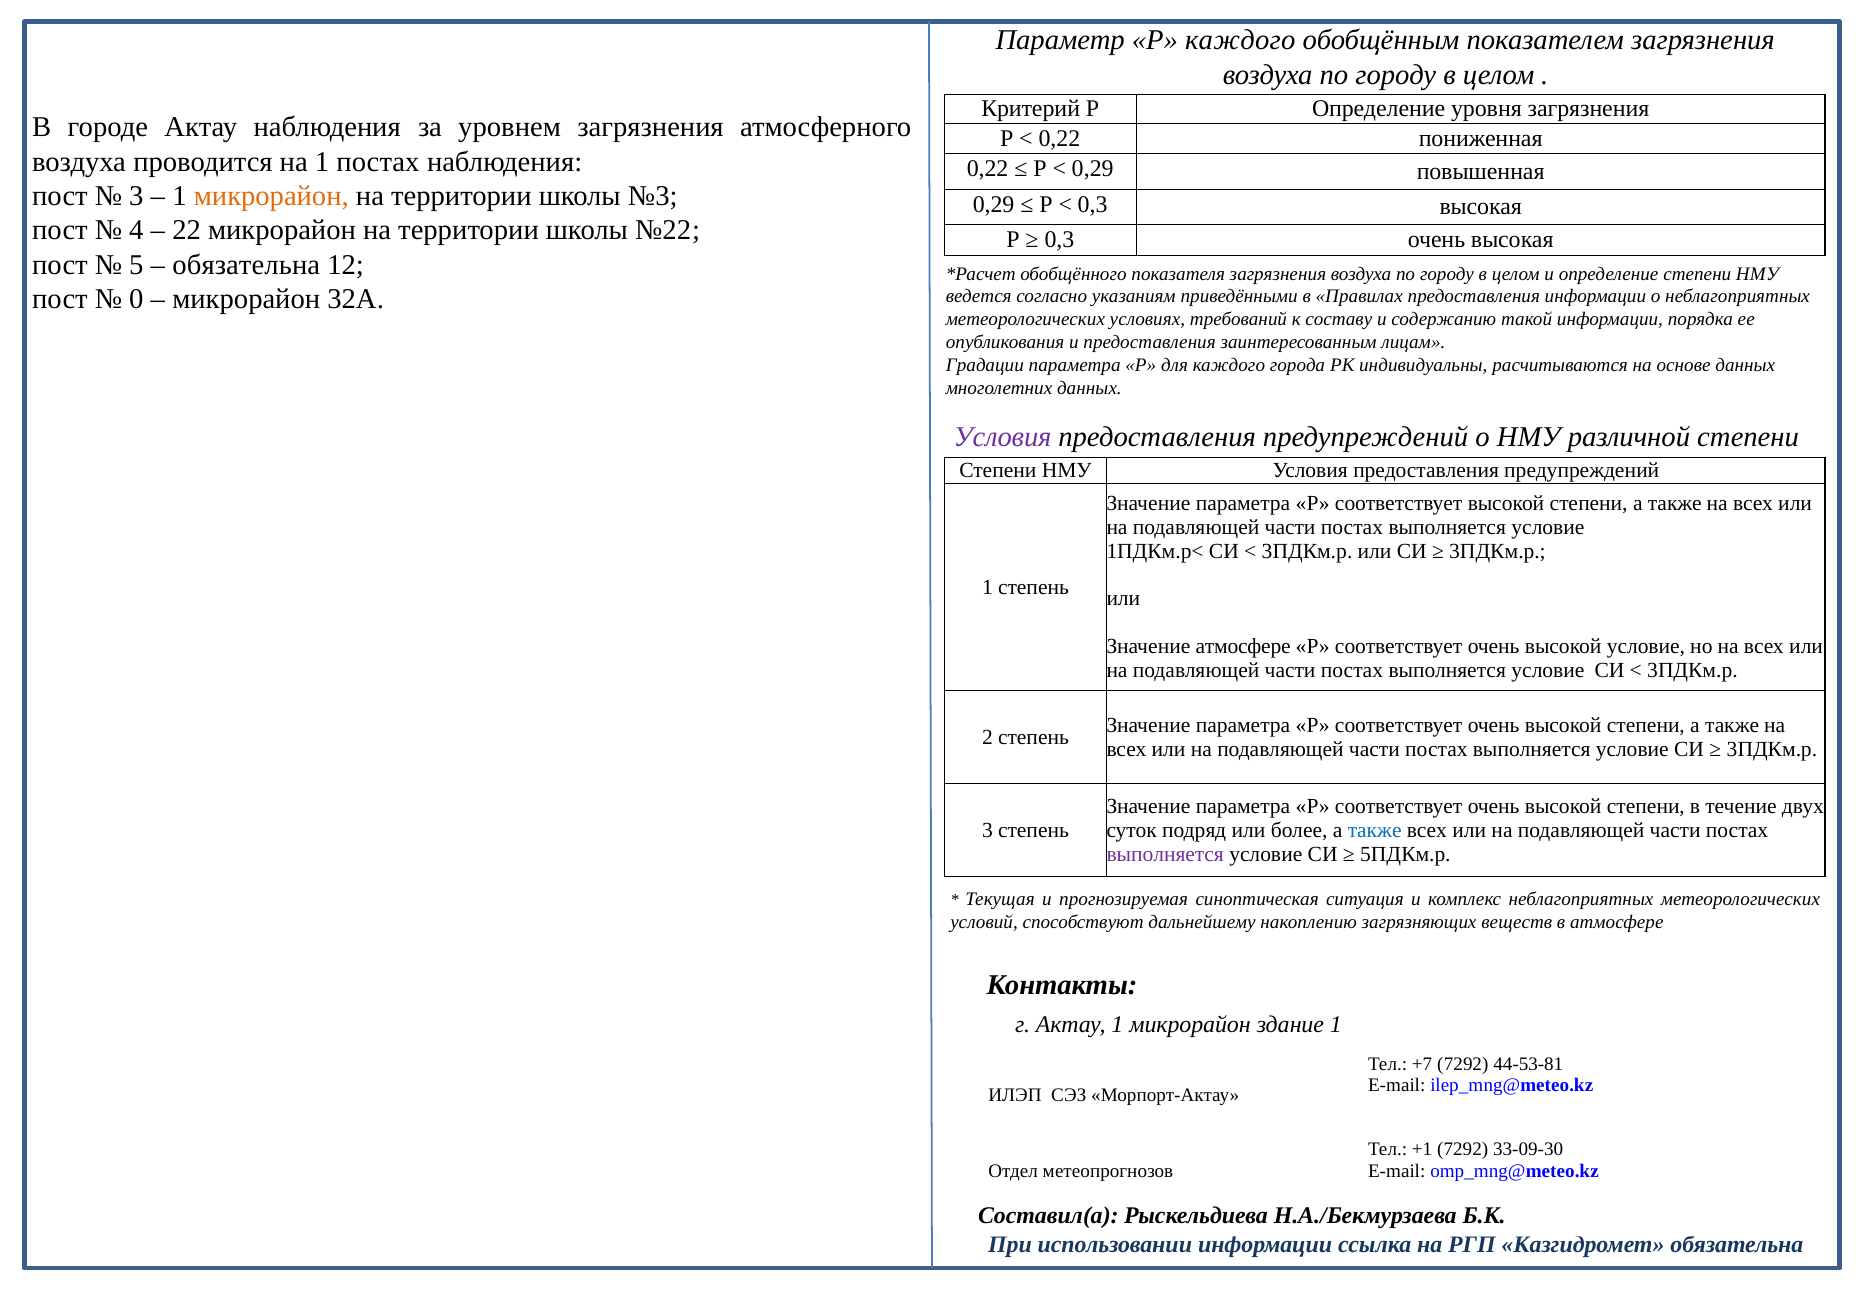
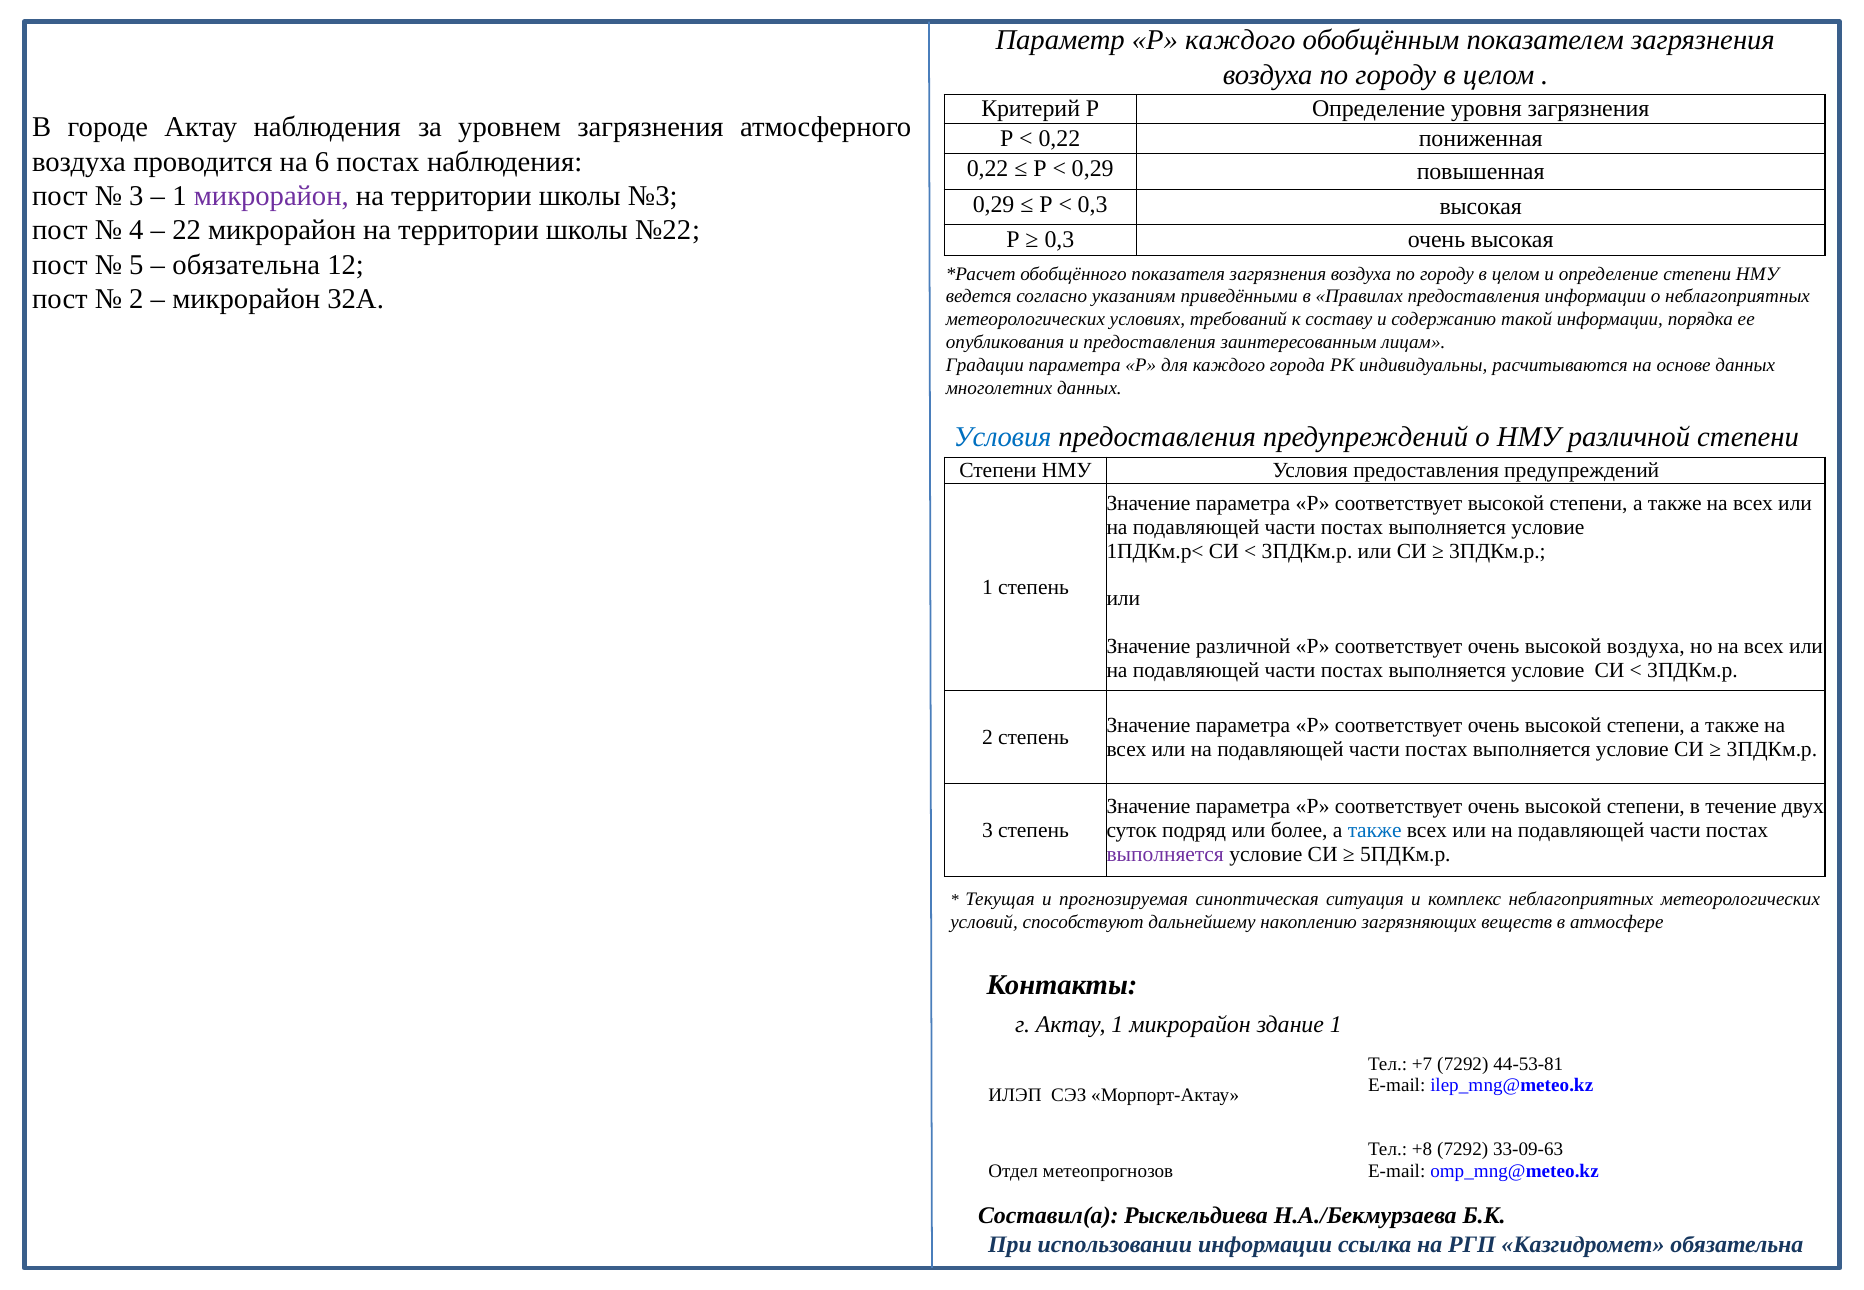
на 1: 1 -> 6 (322, 162)
микрорайон colour: orange -> purple (271, 196)
0: 0 -> 2 (136, 299)
Условия colour: purple -> blue (1003, 437)
Значение атмосфере: атмосфере -> различной (1243, 647)
высокой условие: условие -> воздуха (1646, 647)
+1: +1 -> +8 (1422, 1150)
33-09-30: 33-09-30 -> 33-09-63 (1528, 1150)
